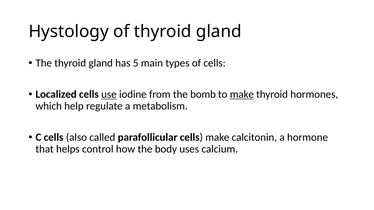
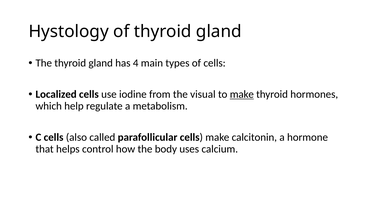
5: 5 -> 4 (136, 63)
use underline: present -> none (109, 95)
bomb: bomb -> visual (203, 95)
